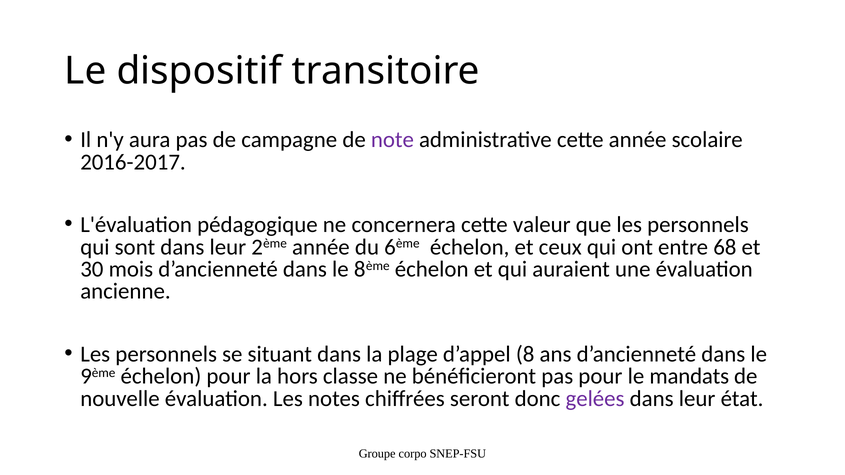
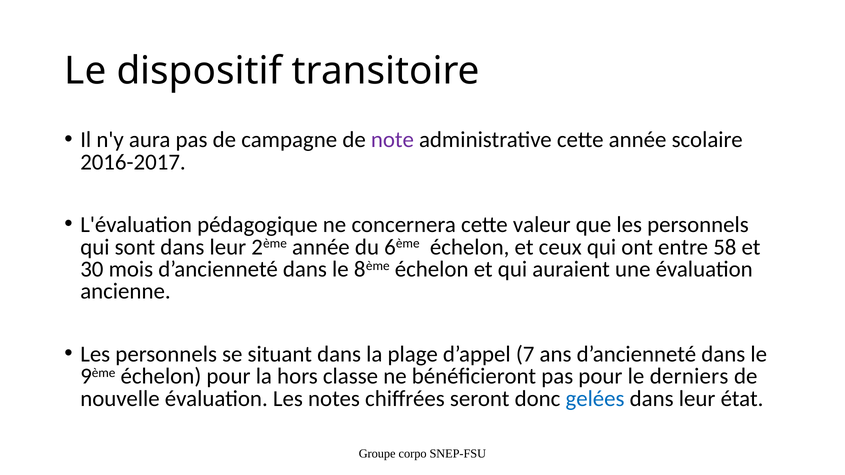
68: 68 -> 58 (725, 247)
8: 8 -> 7 (525, 354)
mandats: mandats -> derniers (689, 377)
gelées colour: purple -> blue (595, 399)
